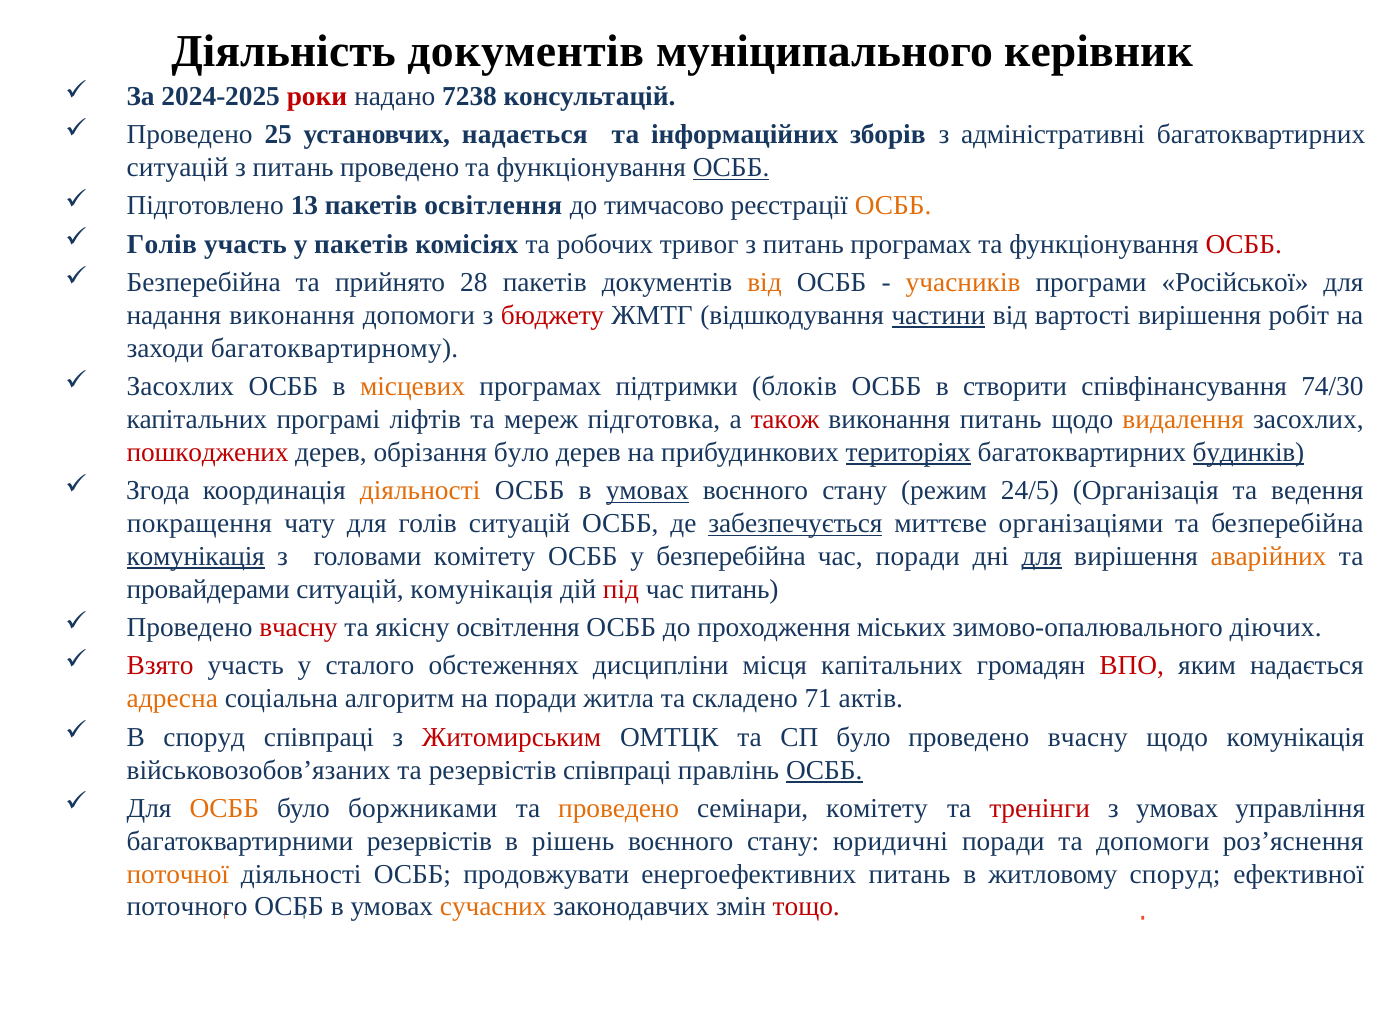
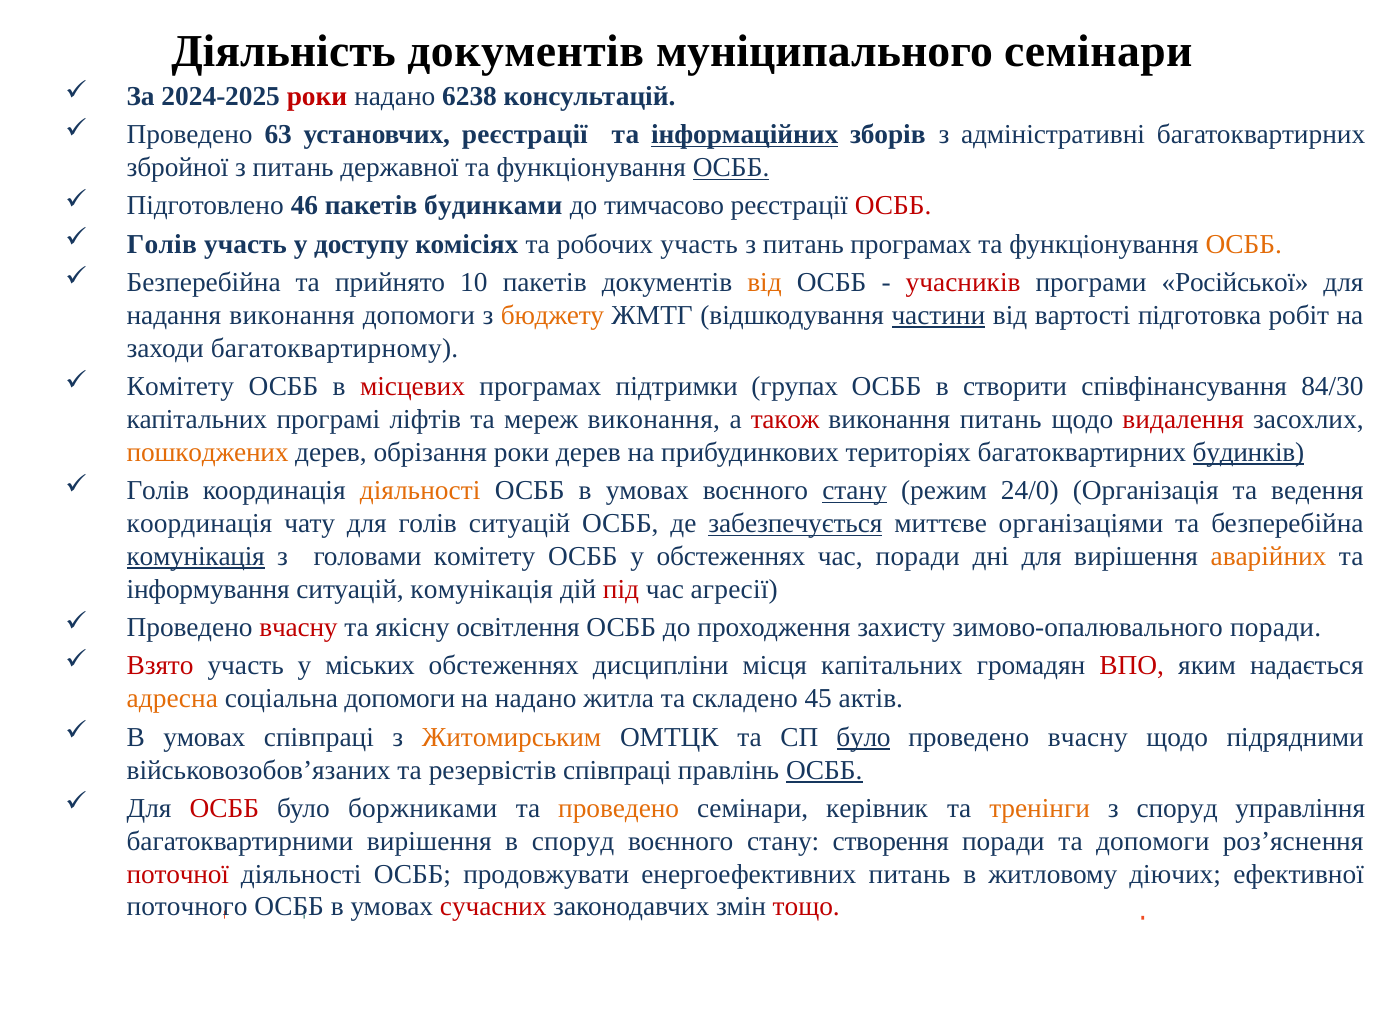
муніципального керівник: керівник -> семінари (1098, 51)
7238: 7238 -> 6238 (470, 96)
25: 25 -> 63 (278, 135)
установчих надається: надається -> реєстрації (525, 135)
інформаційних underline: none -> present (745, 135)
ситуацій: ситуацій -> збройної (178, 168)
питань проведено: проведено -> державної (400, 168)
13: 13 -> 46 (304, 206)
пакетів освітлення: освітлення -> будинками (493, 206)
ОСББ colour: orange -> red (893, 206)
у пакетів: пакетів -> доступу (362, 244)
робочих тривог: тривог -> участь (699, 244)
ОСББ colour: red -> orange (1244, 244)
28: 28 -> 10 (474, 283)
учасників colour: orange -> red (963, 283)
бюджету colour: red -> orange (553, 316)
вартості вирішення: вирішення -> підготовка (1200, 316)
Засохлих: Засохлих -> Комітету (180, 387)
місцевих colour: orange -> red (413, 387)
блоків: блоків -> групах (795, 387)
74/30: 74/30 -> 84/30 (1332, 387)
мереж підготовка: підготовка -> виконання (654, 420)
видалення colour: orange -> red (1183, 420)
пошкоджених colour: red -> orange (208, 453)
обрізання було: було -> роки (522, 453)
територіях underline: present -> none (908, 453)
Згода: Згода -> Голів (158, 491)
умовах underline: present -> none (647, 491)
стану underline: none -> present (855, 491)
24/5: 24/5 -> 24/0 (1030, 491)
покращення: покращення -> координація (199, 524)
у безперебійна: безперебійна -> обстеженнях (731, 557)
для underline: present -> none (1042, 557)
провайдерами: провайдерами -> інформування (208, 590)
час питань: питань -> агресії (734, 590)
міських: міських -> захисту (901, 628)
зимово-опалювального діючих: діючих -> поради (1276, 628)
сталого: сталого -> міських (370, 666)
соціальна алгоритм: алгоритм -> допомоги (400, 699)
на поради: поради -> надано (536, 699)
71: 71 -> 45 (818, 699)
споруд: споруд -> умовах (204, 738)
Житомирським colour: red -> orange (512, 738)
було underline: none -> present (864, 738)
щодо комунікація: комунікація -> підрядними (1295, 738)
ОСББ colour: orange -> red (224, 809)
семінари комітету: комітету -> керівник (877, 809)
тренінги colour: red -> orange (1040, 809)
з умовах: умовах -> споруд (1177, 809)
багатоквартирними резервістів: резервістів -> вирішення (429, 842)
в рішень: рішень -> споруд (573, 842)
юридичні: юридичні -> створення (891, 842)
поточної colour: orange -> red (178, 875)
житловому споруд: споруд -> діючих (1175, 875)
сучасних colour: orange -> red (493, 907)
